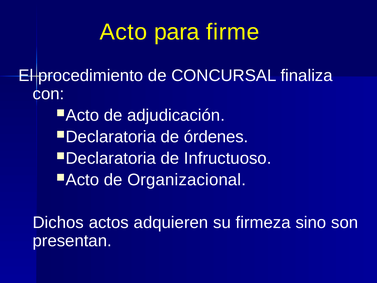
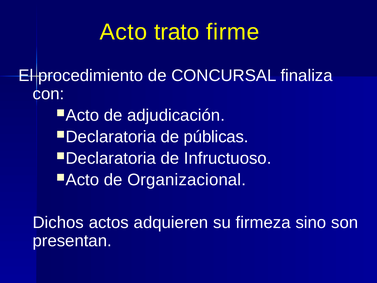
para: para -> trato (177, 32)
órdenes: órdenes -> públicas (216, 137)
